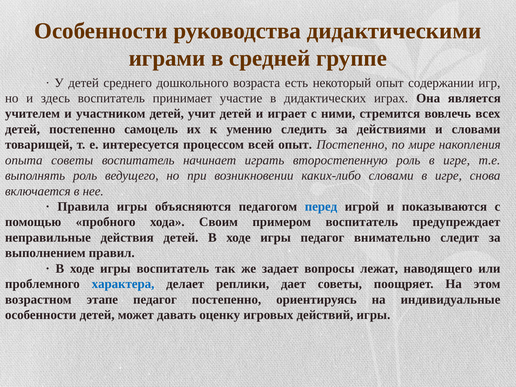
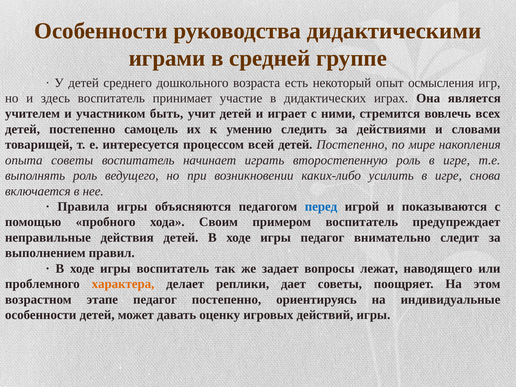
содержании: содержании -> осмысления (441, 83)
участником детей: детей -> быть (167, 114)
всей опыт: опыт -> детей (295, 145)
каких-либо словами: словами -> усилить (391, 176)
характера colour: blue -> orange (123, 284)
